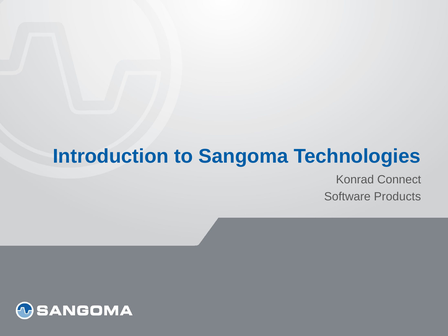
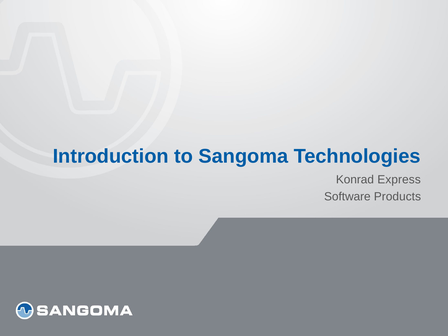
Connect: Connect -> Express (399, 180)
